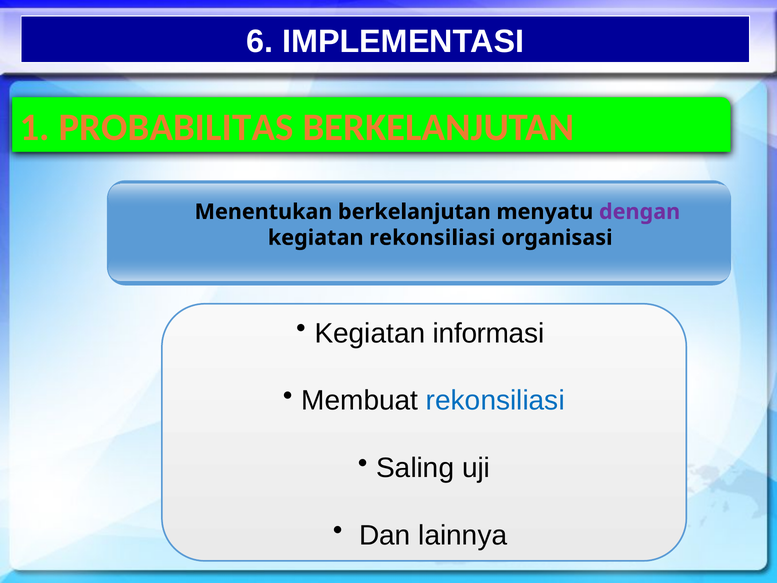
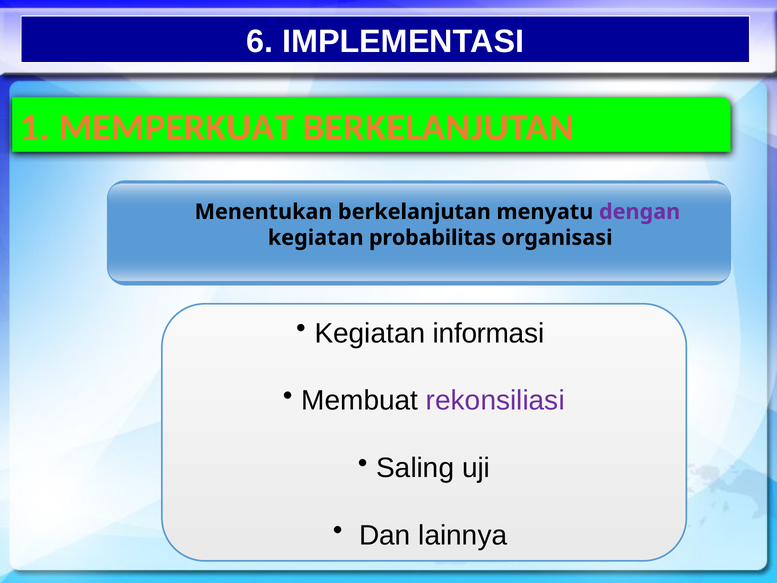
PROBABILITAS: PROBABILITAS -> MEMPERKUAT (176, 127)
kegiatan rekonsiliasi: rekonsiliasi -> probabilitas (433, 238)
rekonsiliasi colour: blue -> purple (495, 400)
